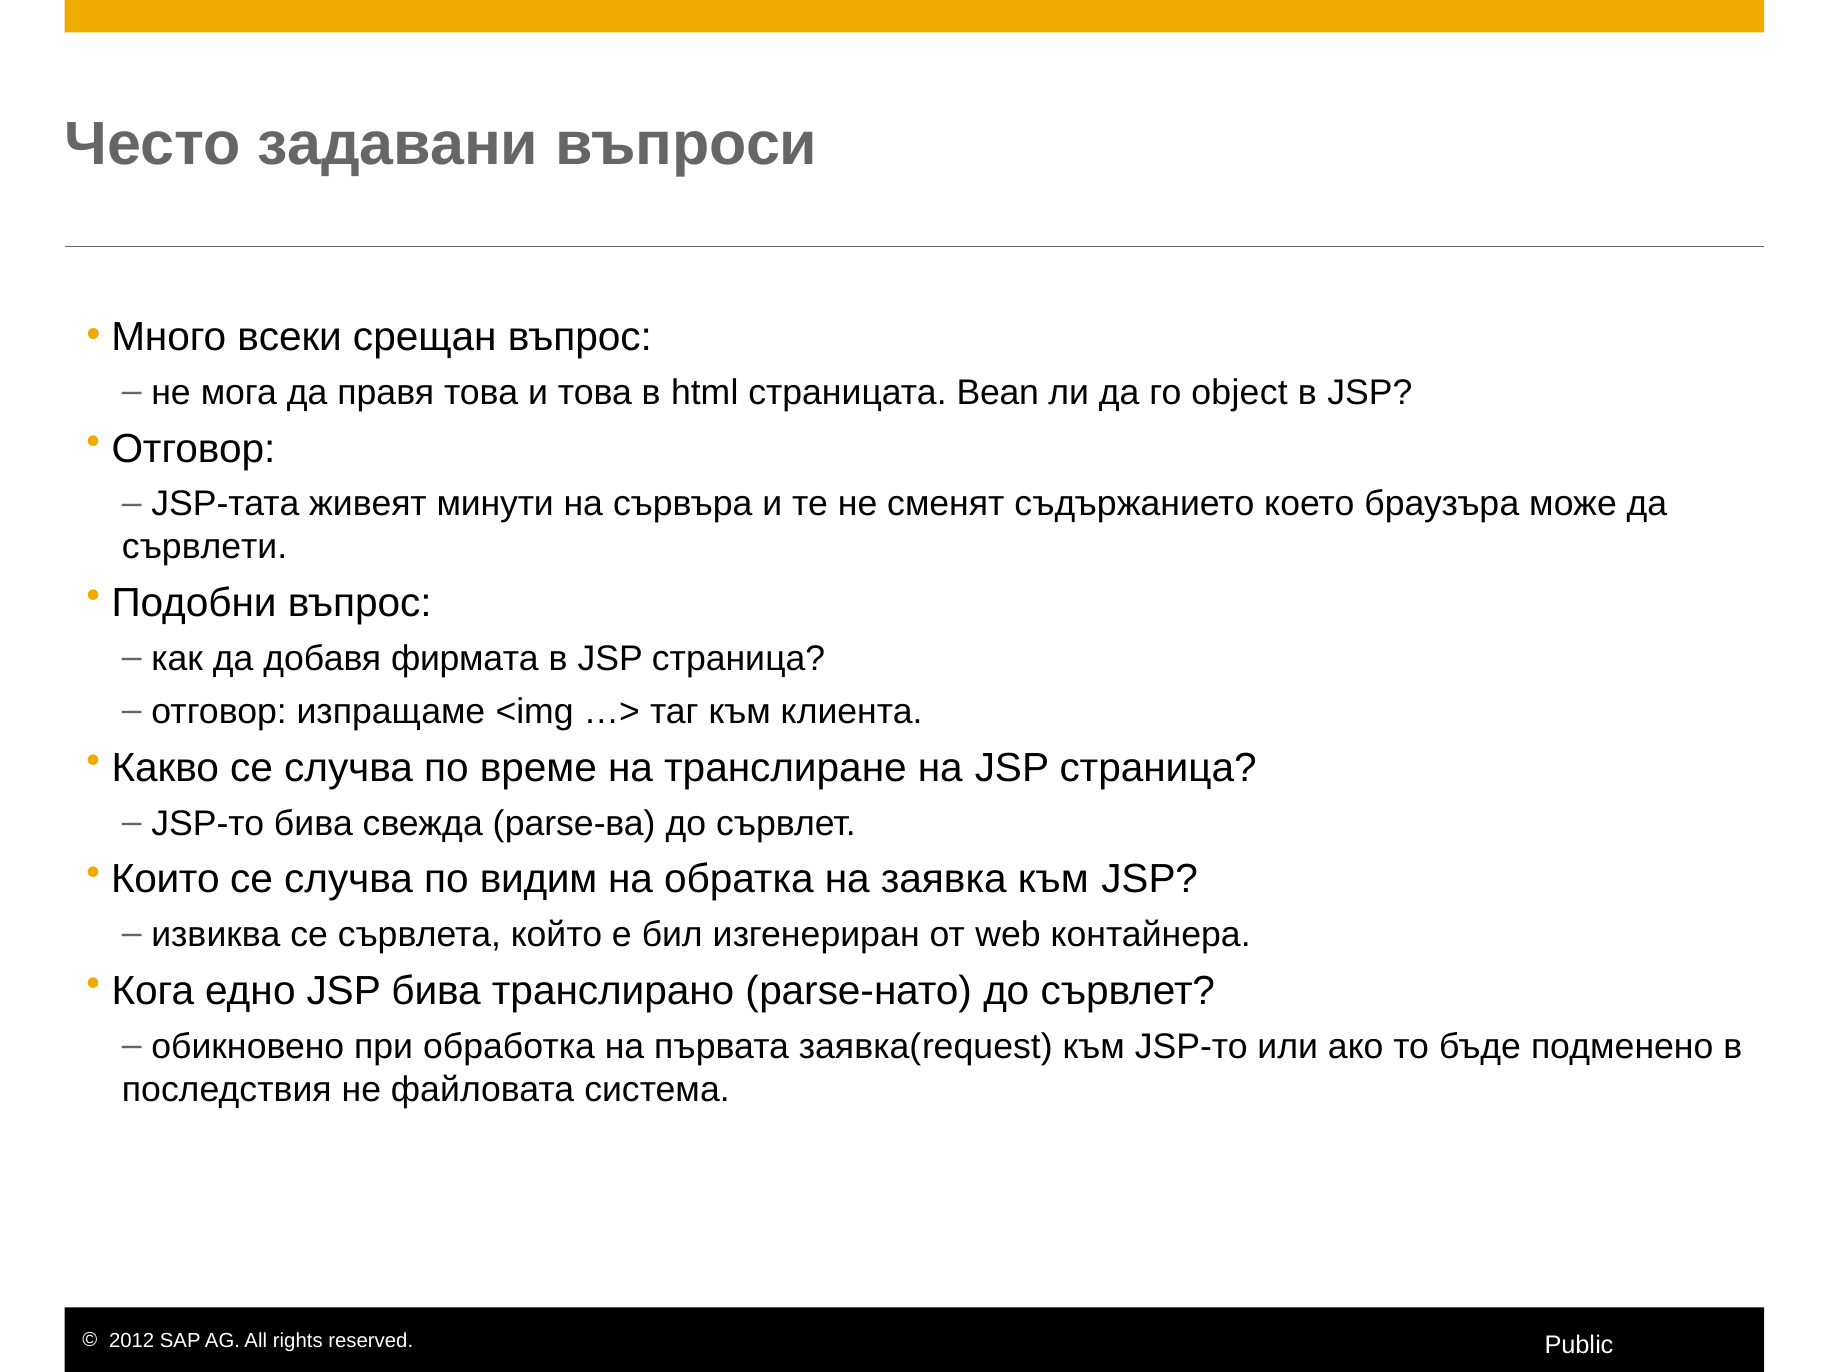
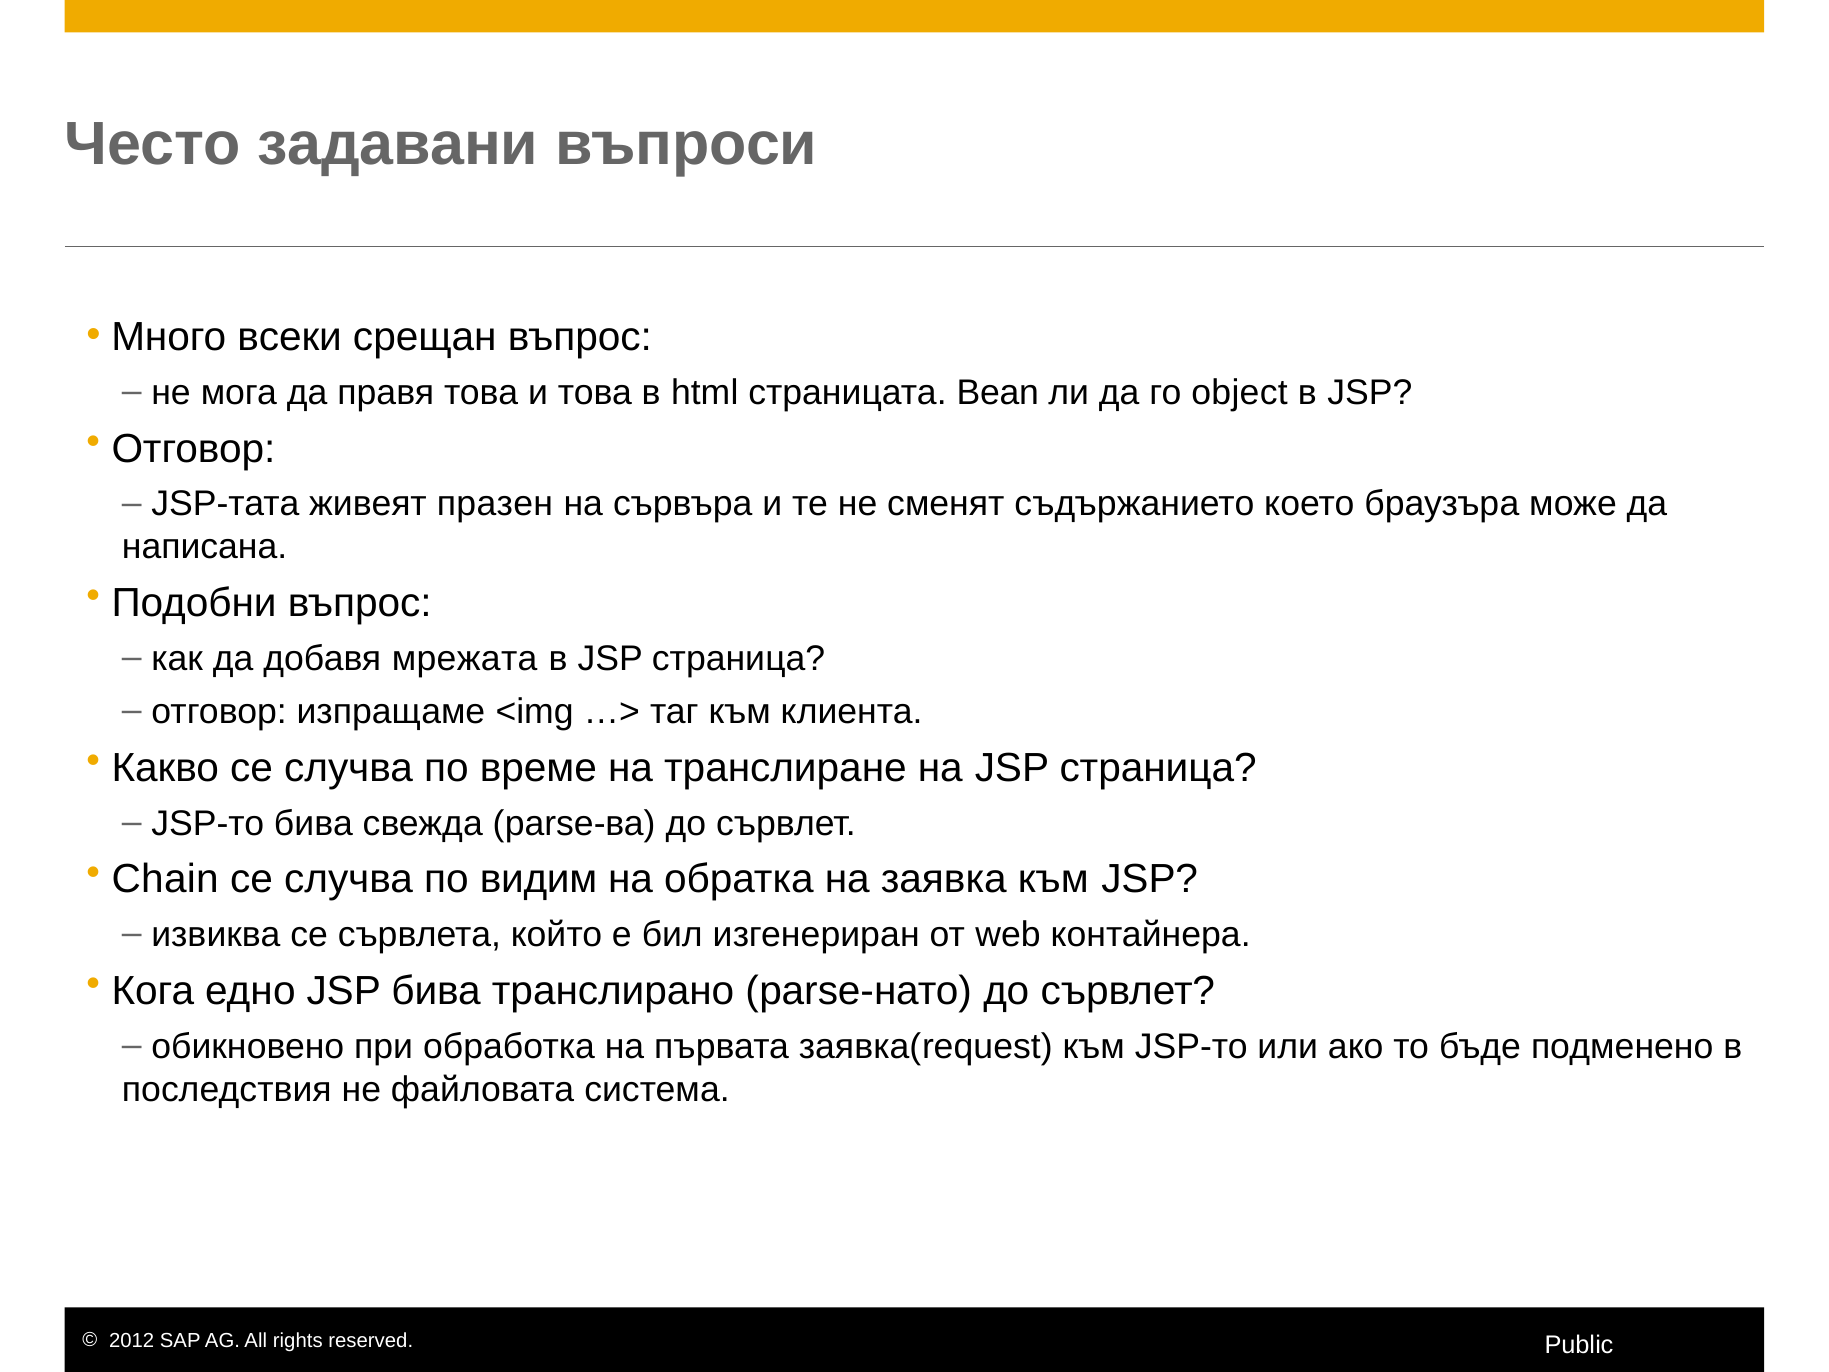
минути: минути -> празен (495, 504)
сървлети: сървлети -> написана (205, 547)
фирмата: фирмата -> мрежата (465, 659)
Които: Които -> Chain (165, 879)
